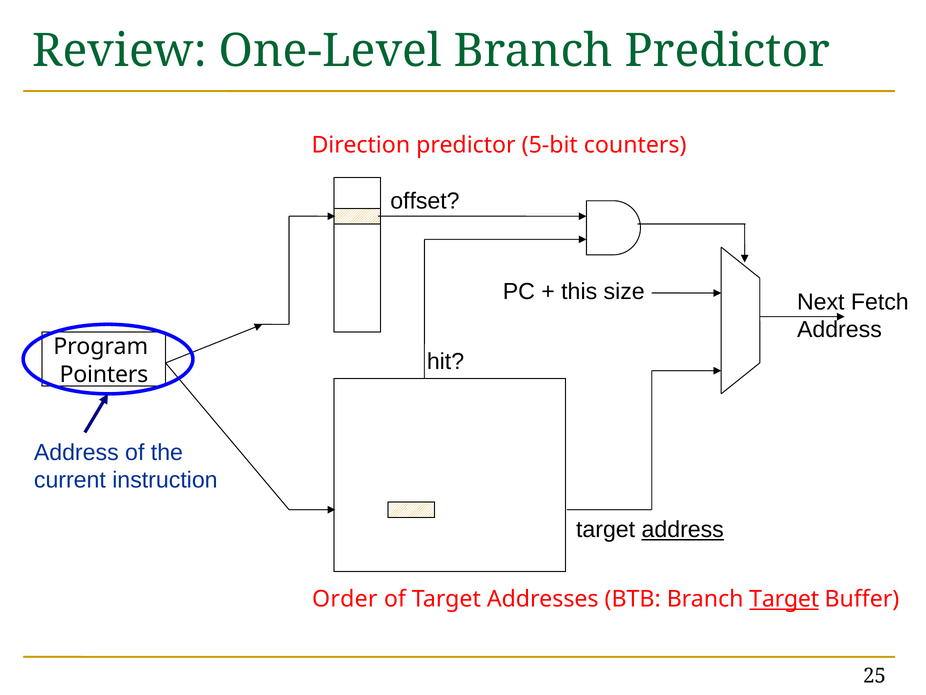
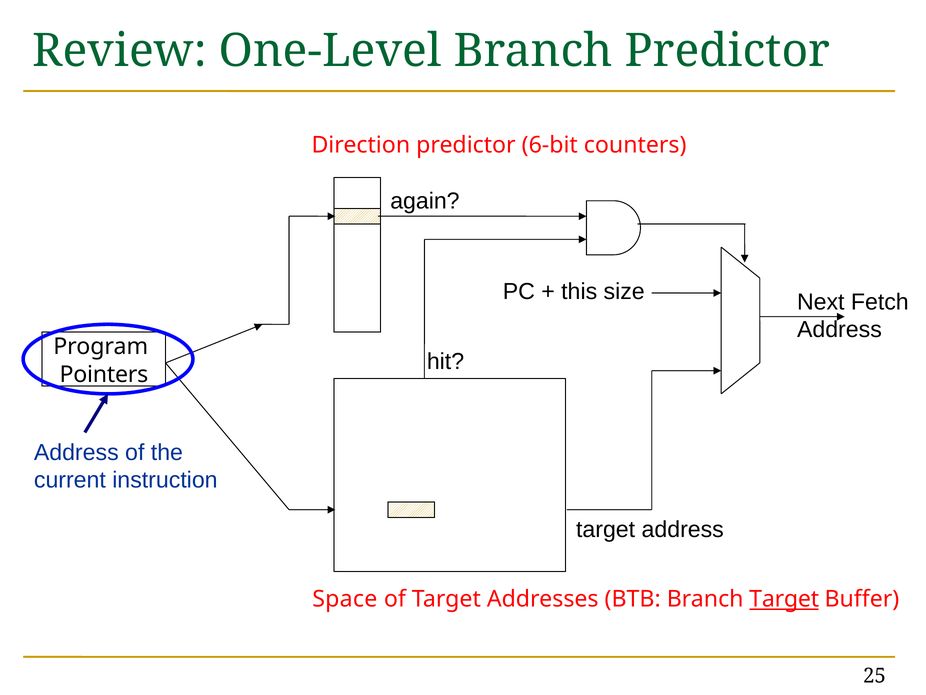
5-bit: 5-bit -> 6-bit (550, 145)
offset: offset -> again (425, 201)
address underline: present -> none (683, 529)
Order: Order -> Space (345, 599)
